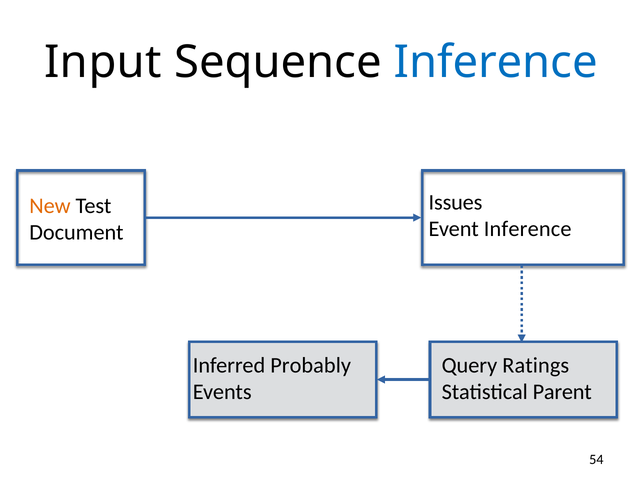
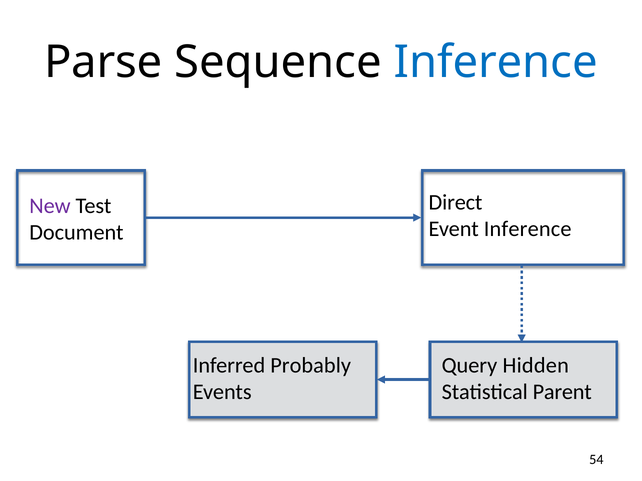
Input: Input -> Parse (103, 63)
Issues: Issues -> Direct (456, 202)
New colour: orange -> purple (50, 206)
Ratings: Ratings -> Hidden (536, 366)
